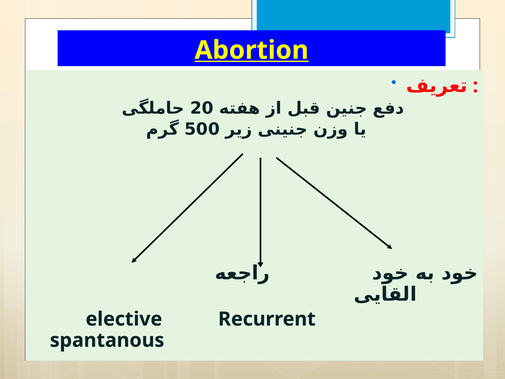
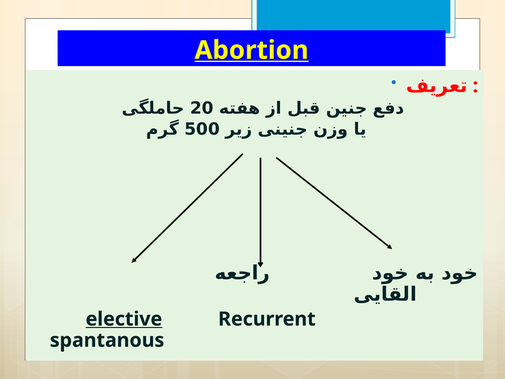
elective underline: none -> present (124, 319)
